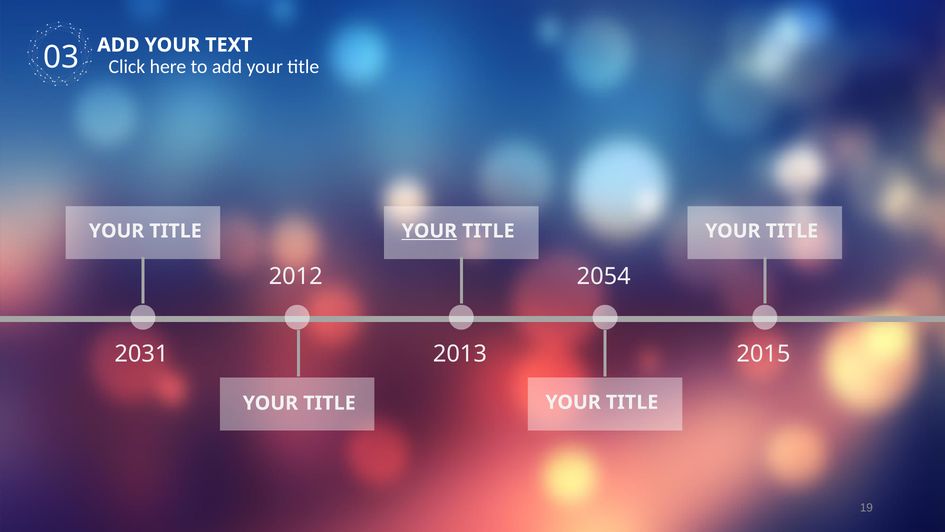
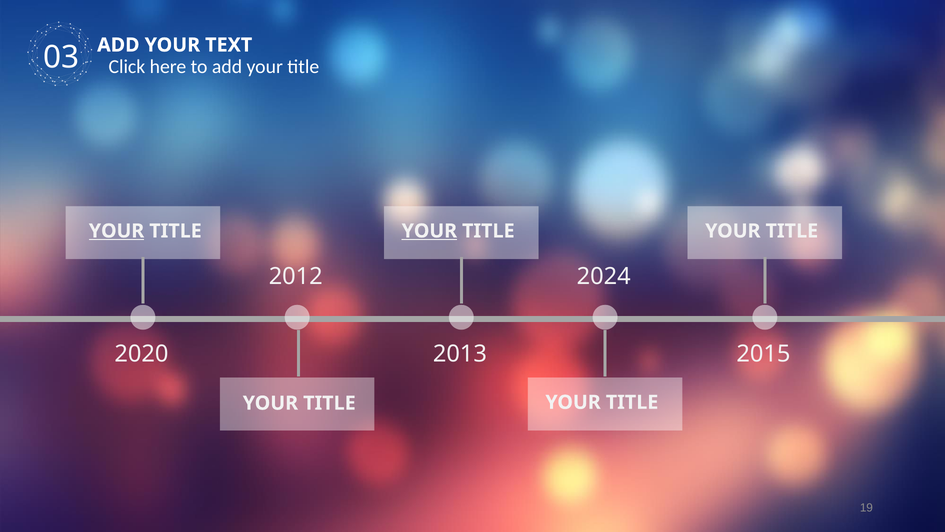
YOUR underline: none -> present (117, 231)
2054: 2054 -> 2024 (604, 276)
2031: 2031 -> 2020 (141, 353)
